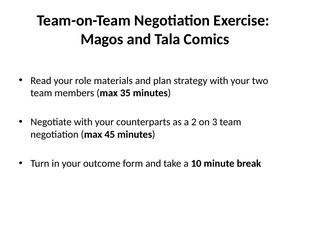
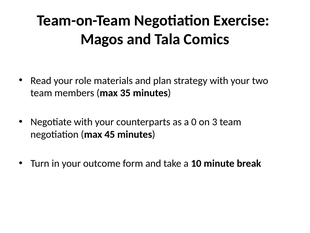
2: 2 -> 0 (194, 122)
